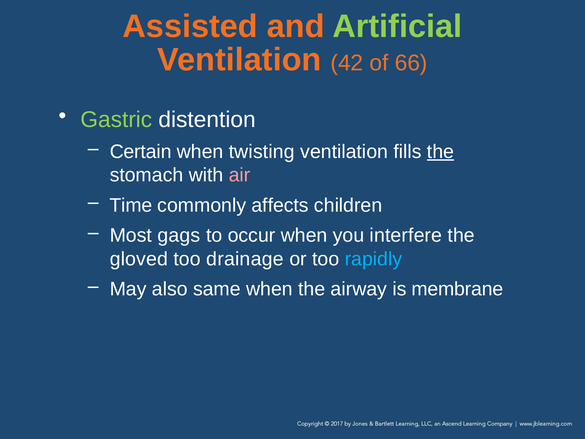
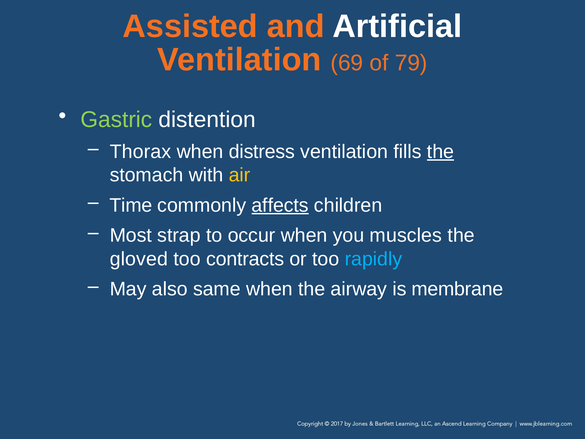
Artificial colour: light green -> white (397, 26)
42: 42 -> 69 (347, 63)
66: 66 -> 79 (411, 63)
Certain: Certain -> Thorax (140, 152)
twisting: twisting -> distress (262, 152)
air colour: pink -> yellow (240, 175)
affects underline: none -> present (280, 205)
gags: gags -> strap (179, 235)
interfere: interfere -> muscles (406, 235)
drainage: drainage -> contracts (245, 259)
